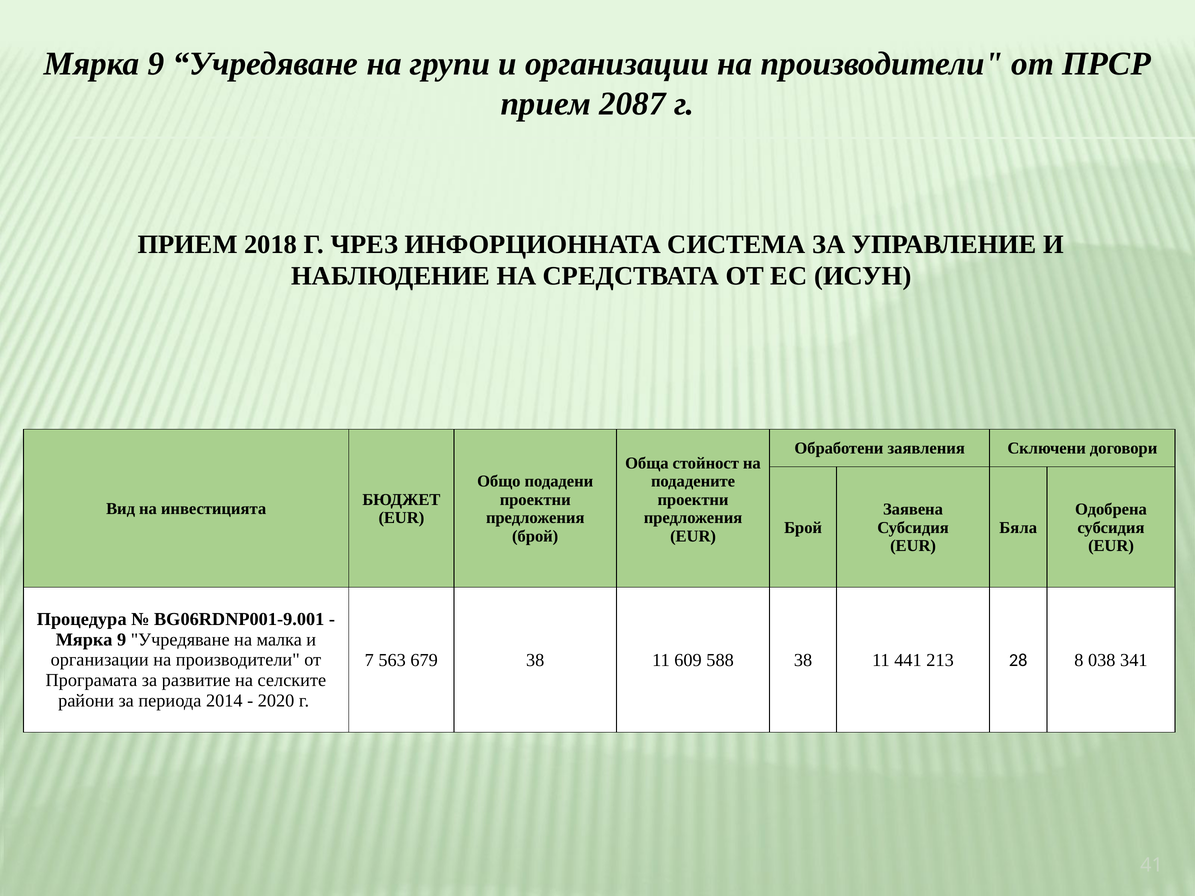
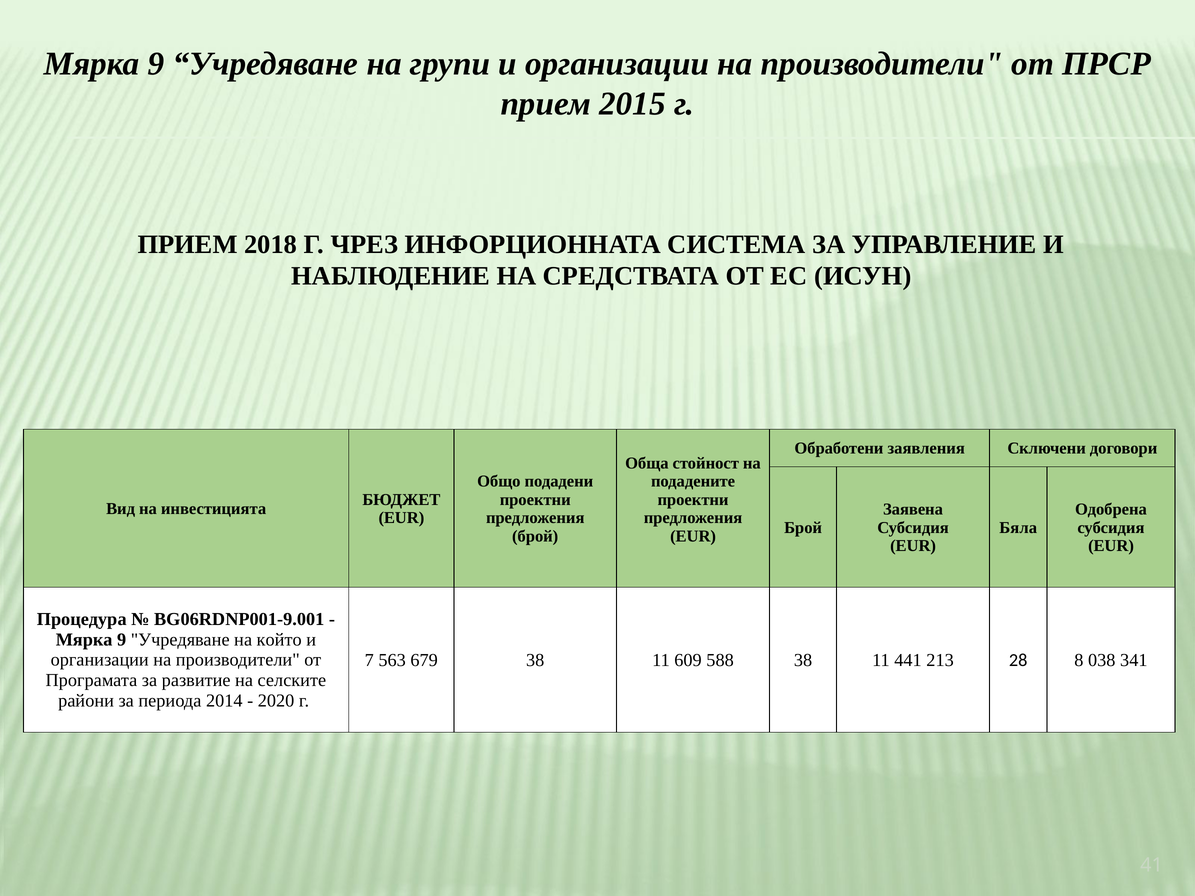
2087: 2087 -> 2015 (632, 104)
малка: малка -> който (279, 640)
